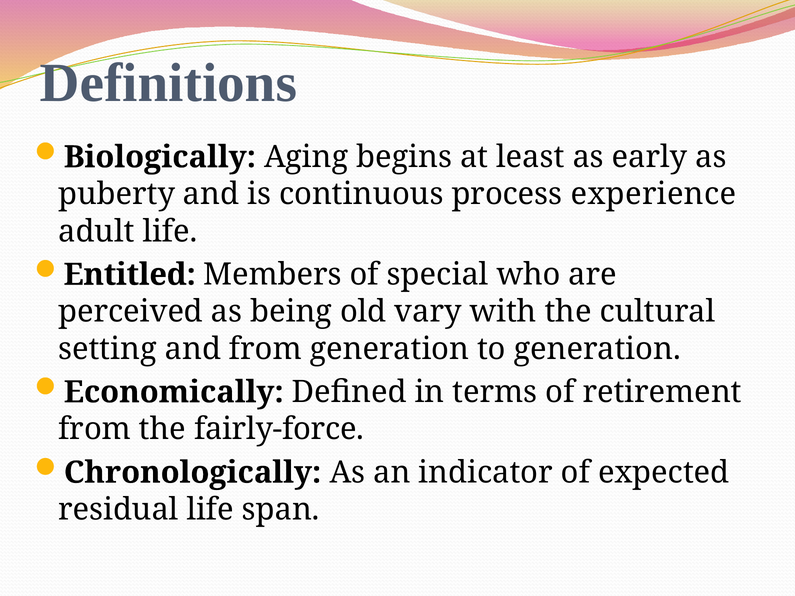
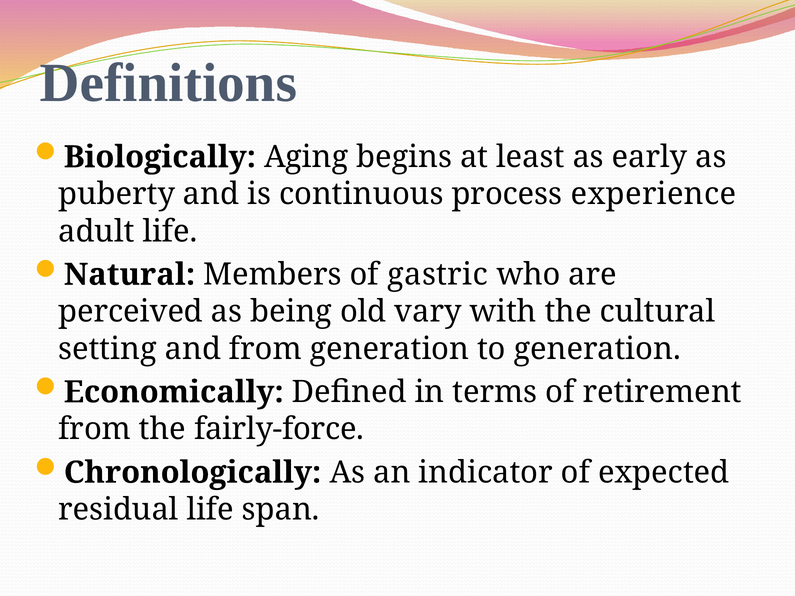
Entitled: Entitled -> Natural (130, 275)
special: special -> gastric (438, 275)
